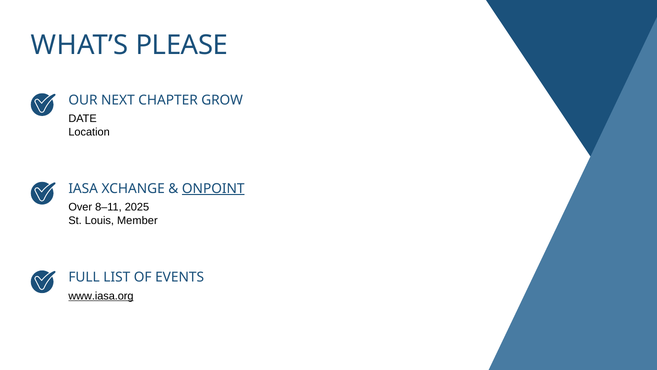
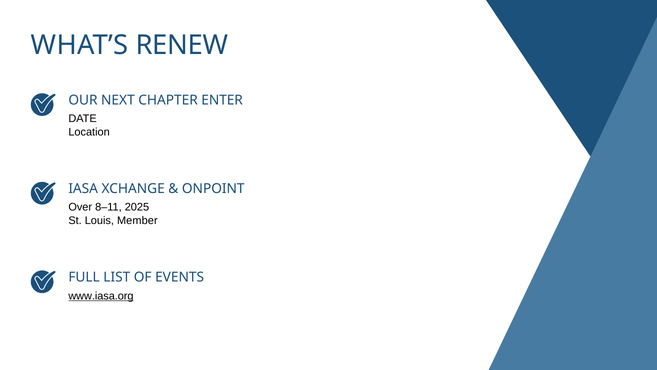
PLEASE: PLEASE -> RENEW (182, 45)
GROW: GROW -> ENTER (222, 100)
ONPOINT underline: present -> none (213, 188)
